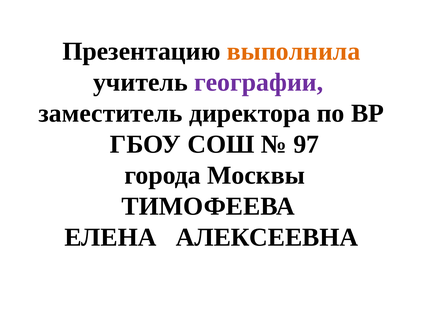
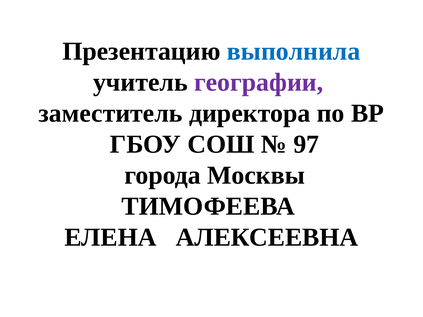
выполнила colour: orange -> blue (294, 51)
